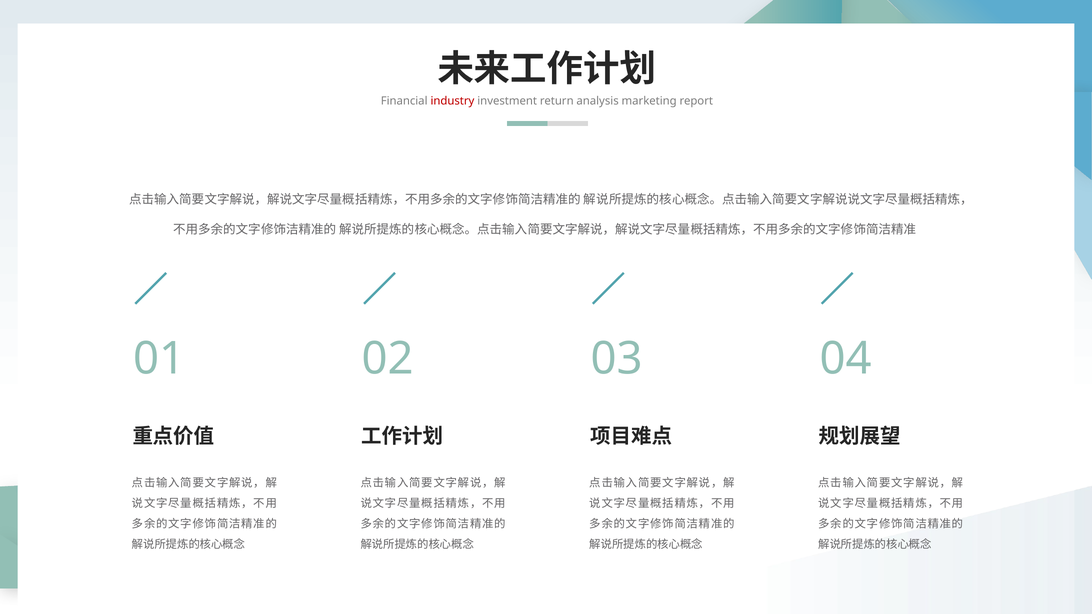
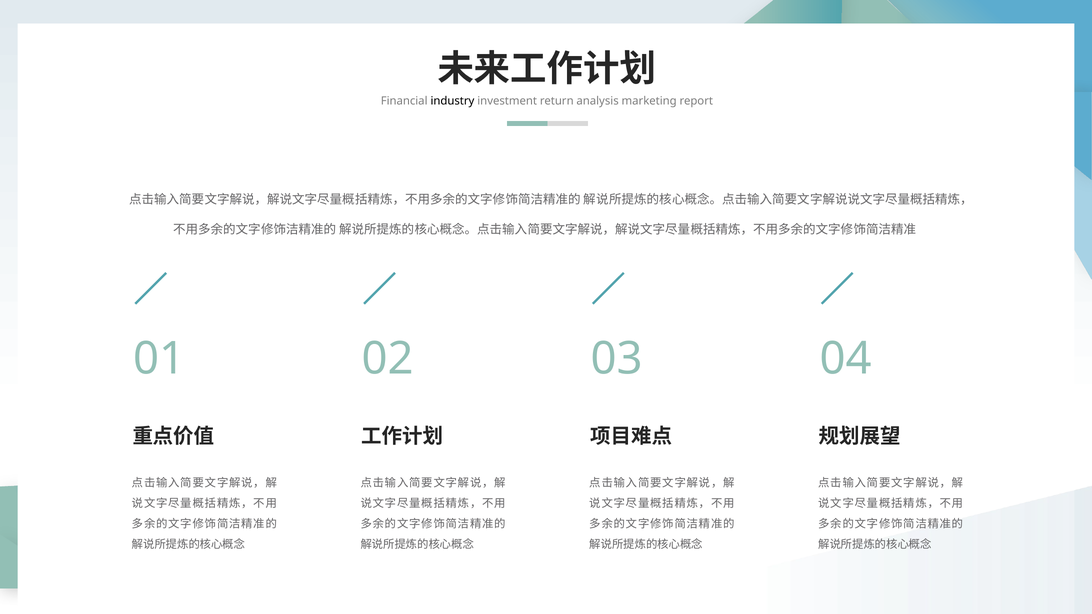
industry colour: red -> black (452, 101)
